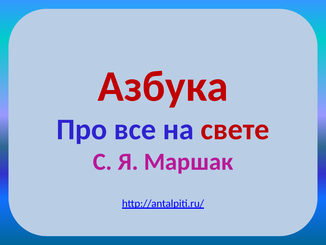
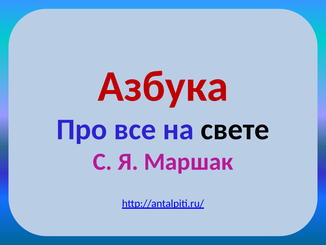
свете colour: red -> black (235, 129)
